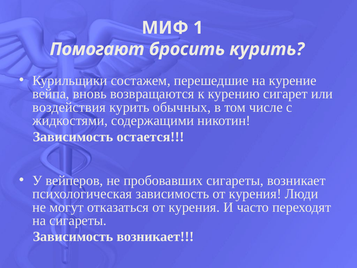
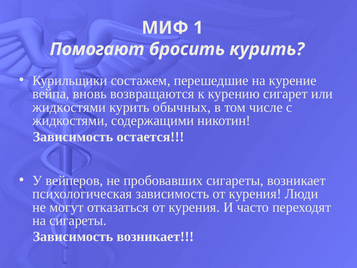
воздействия: воздействия -> жидкостями (69, 107)
